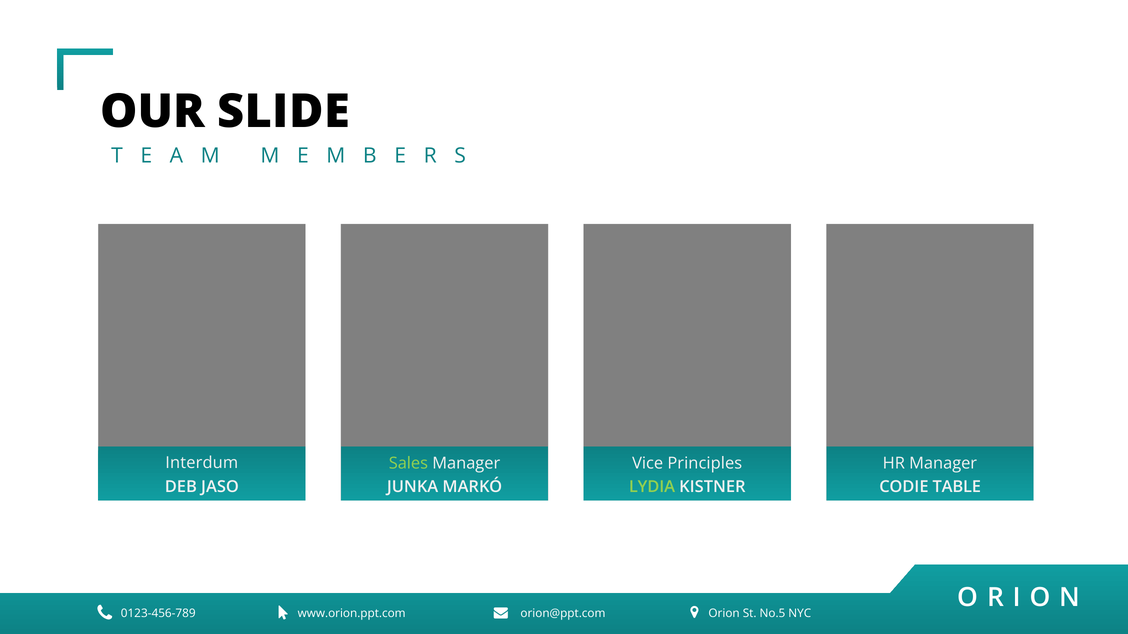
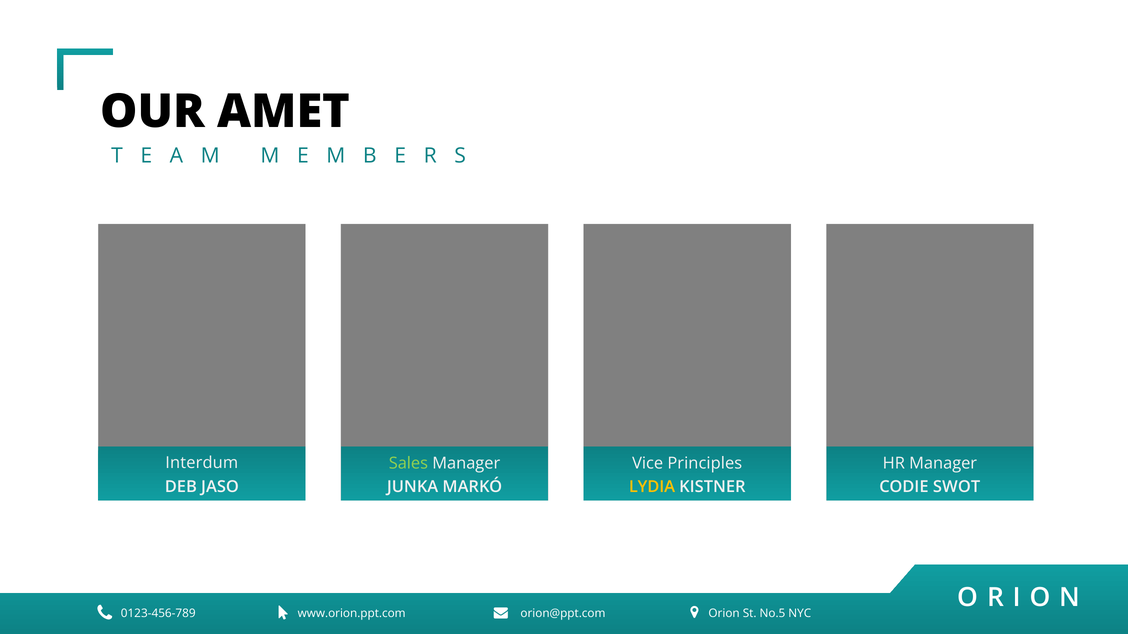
SLIDE: SLIDE -> AMET (284, 112)
LYDIA colour: light green -> yellow (652, 487)
TABLE: TABLE -> SWOT (957, 487)
